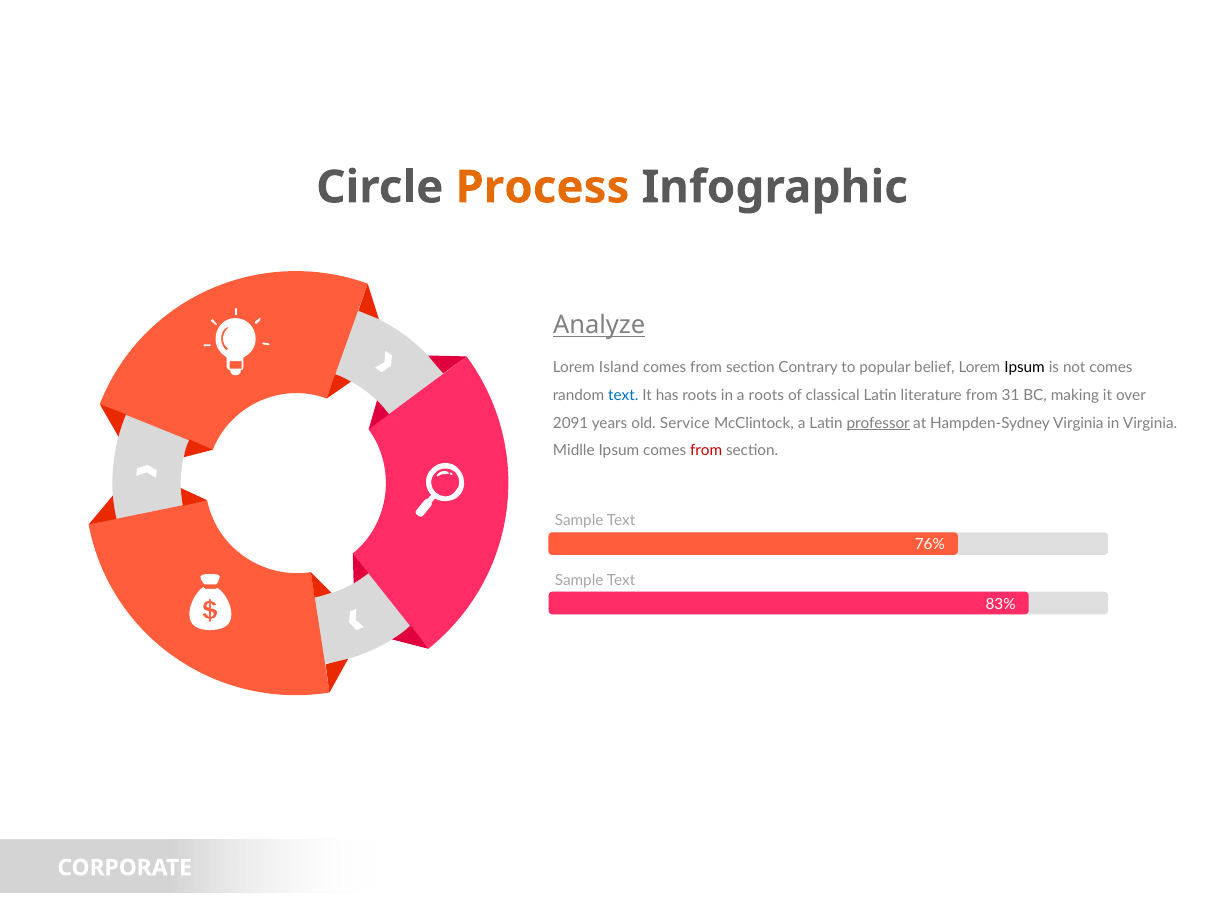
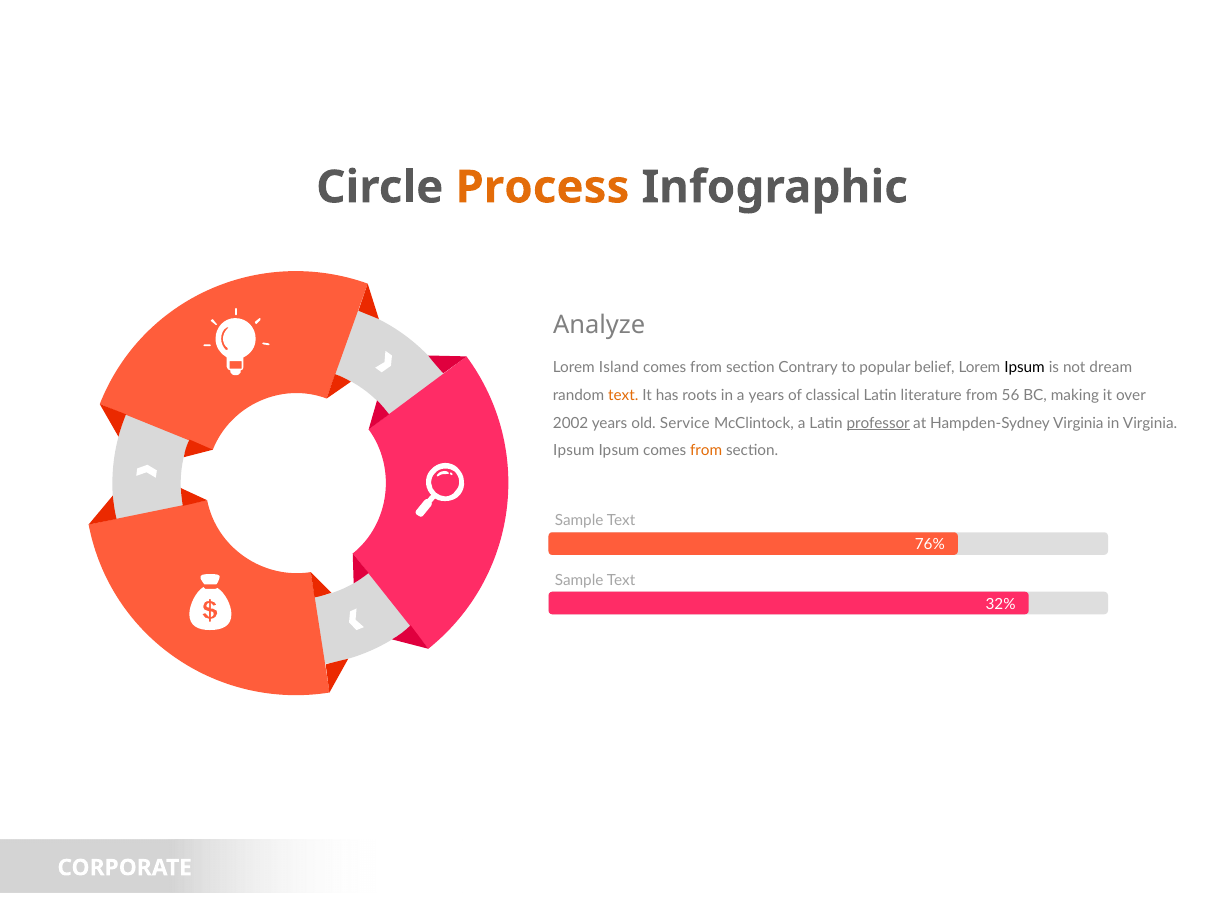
Analyze underline: present -> none (599, 325)
not comes: comes -> dream (1111, 368)
text colour: blue -> orange (623, 396)
a roots: roots -> years (766, 396)
31: 31 -> 56 (1011, 396)
2091: 2091 -> 2002 (571, 423)
Midlle: Midlle -> Ipsum (574, 451)
from colour: red -> orange (706, 451)
83%: 83% -> 32% (1001, 604)
